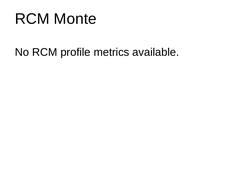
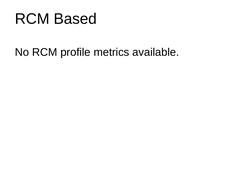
Monte: Monte -> Based (75, 19)
